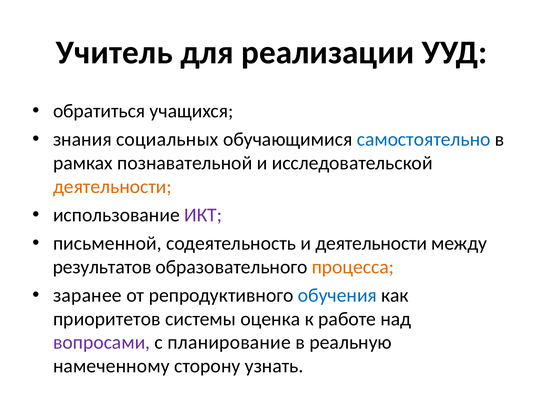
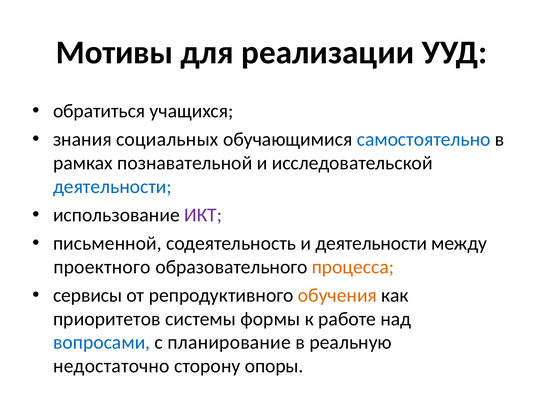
Учитель: Учитель -> Мотивы (115, 53)
деятельности colour: orange -> blue (112, 187)
результатов: результатов -> проектного (102, 267)
заранее: заранее -> сервисы (88, 295)
обучения colour: blue -> orange (337, 295)
оценка: оценка -> формы (270, 319)
вопросами colour: purple -> blue (102, 342)
намеченному: намеченному -> недостаточно (111, 366)
узнать: узнать -> опоры (274, 366)
